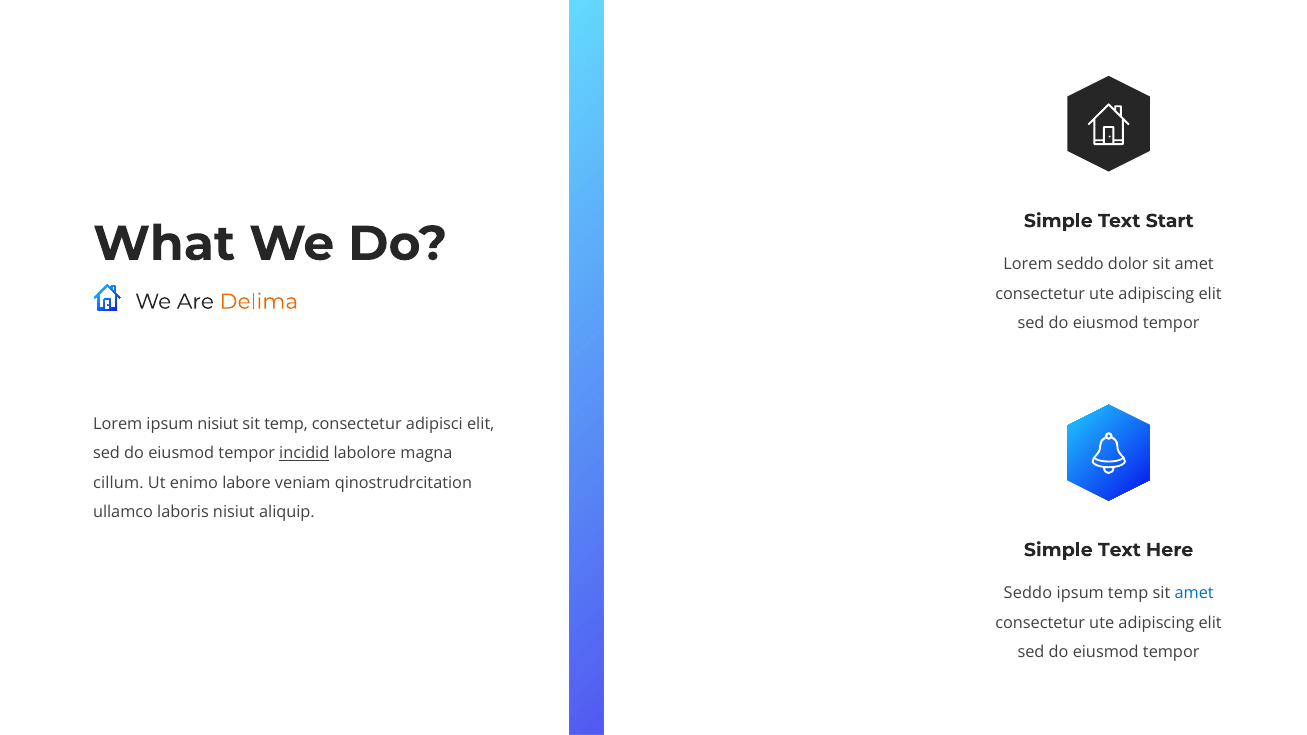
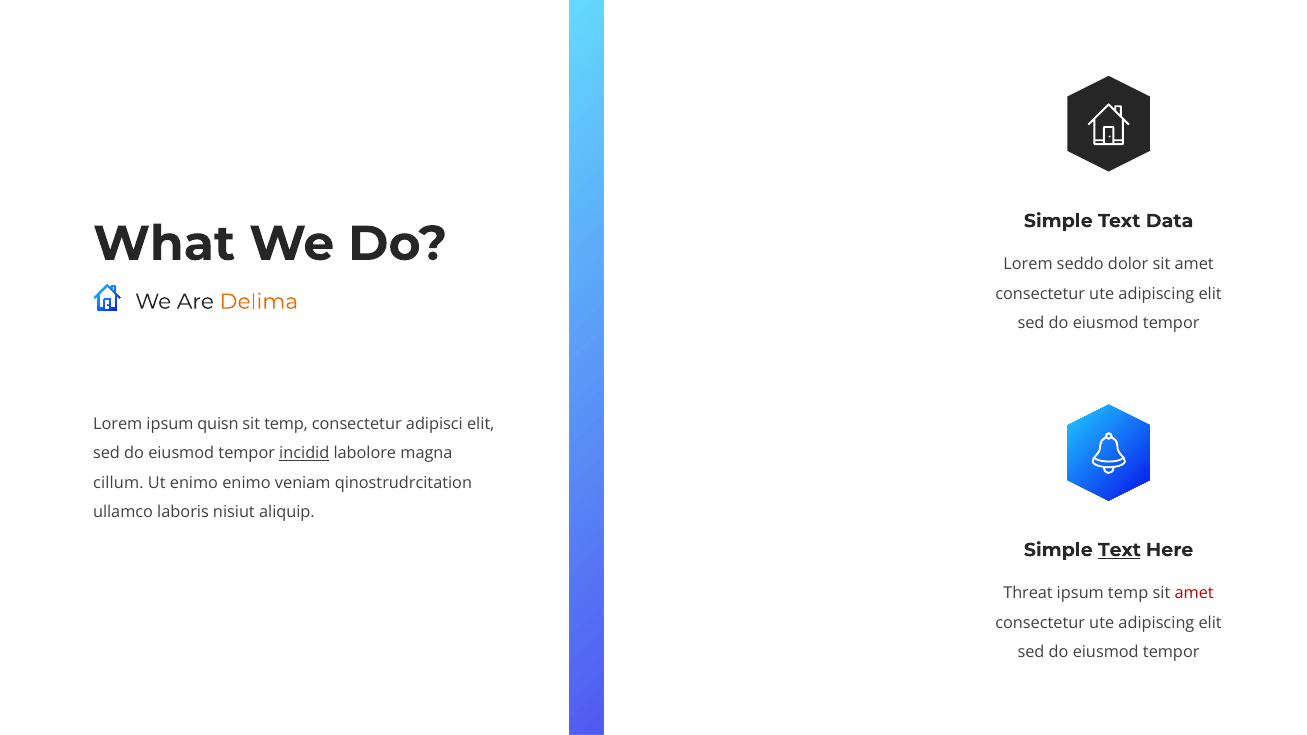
Start: Start -> Data (1170, 221)
ipsum nisiut: nisiut -> quisn (218, 424)
enimo labore: labore -> enimo (246, 483)
Text underline: none -> present (1119, 550)
Seddo: Seddo -> Threat (1028, 593)
amet colour: blue -> red (1194, 593)
